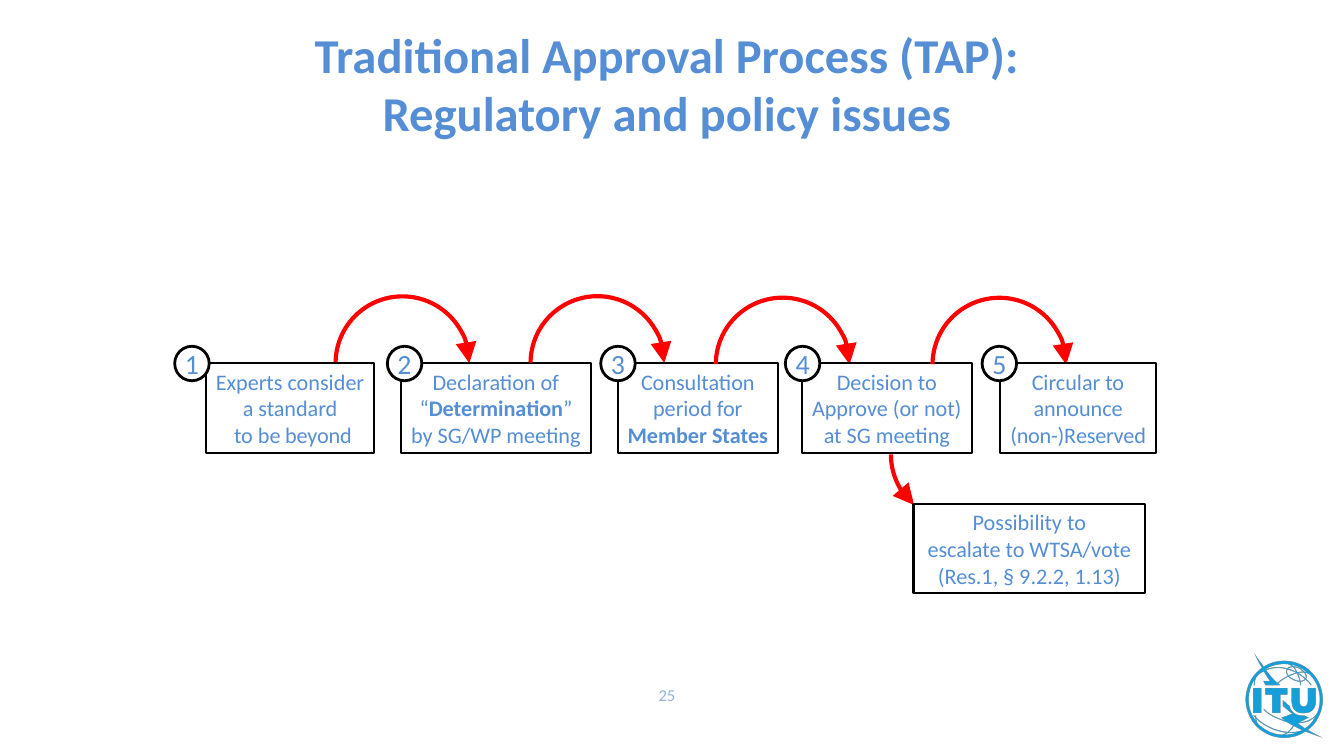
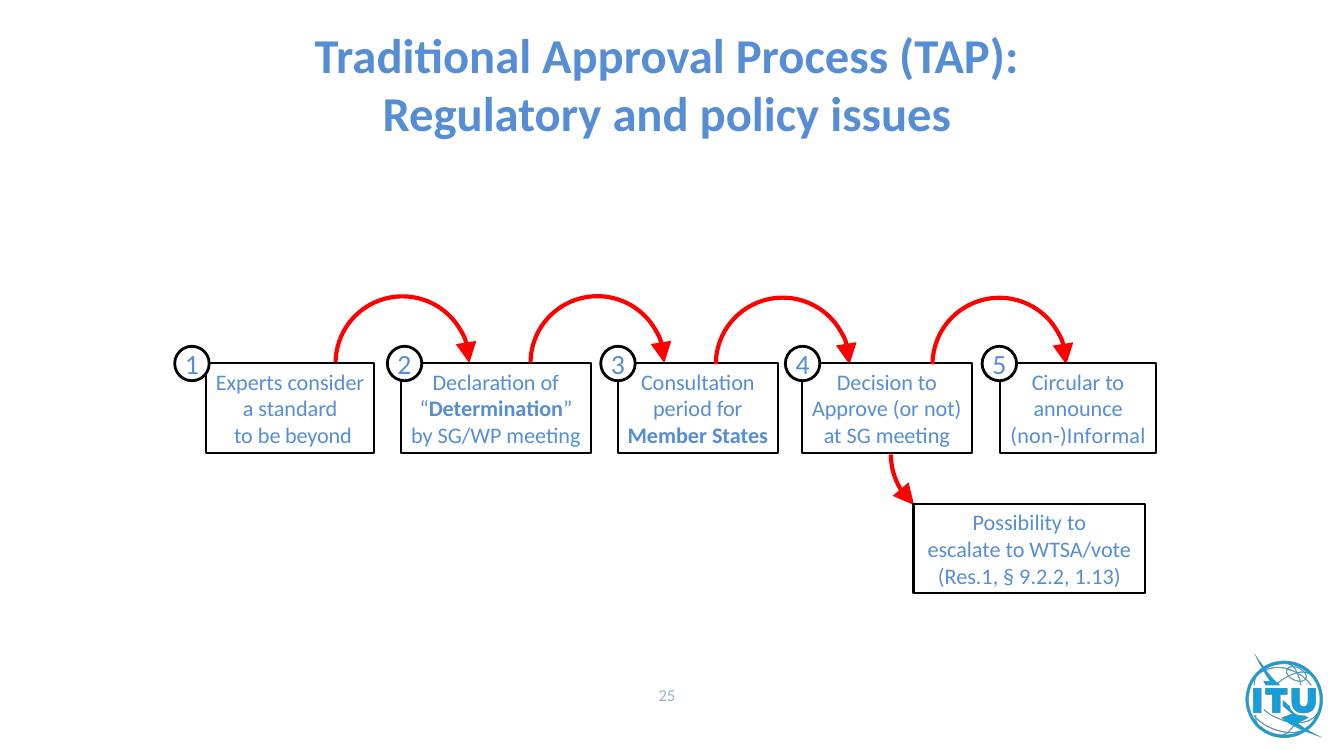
non-)Reserved: non-)Reserved -> non-)Informal (1078, 436)
